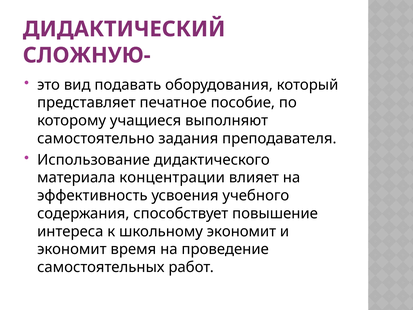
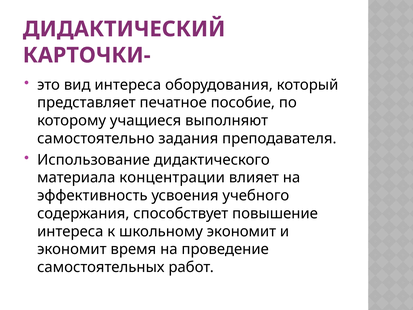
СЛОЖНУЮ-: СЛОЖНУЮ- -> КАРТОЧКИ- (87, 55)
вид подавать: подавать -> интереса (128, 85)
